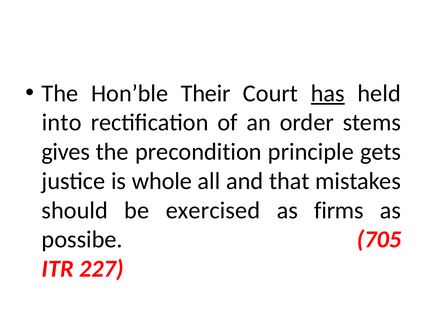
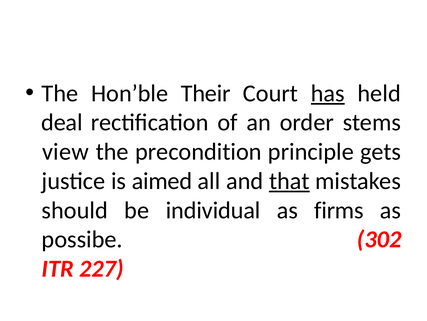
into: into -> deal (62, 122)
gives: gives -> view (65, 151)
whole: whole -> aimed (162, 181)
that underline: none -> present (289, 181)
exercised: exercised -> individual (213, 210)
705: 705 -> 302 (379, 239)
